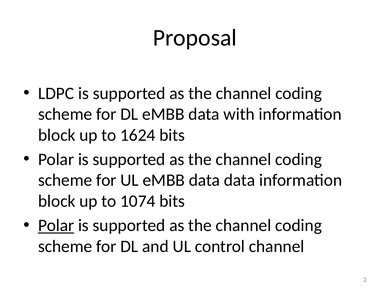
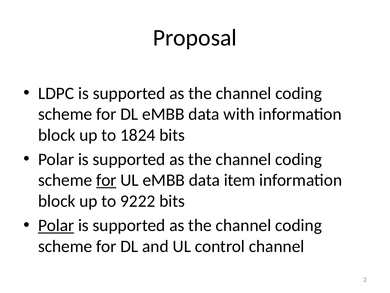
1624: 1624 -> 1824 (138, 135)
for underline: none -> present (106, 180)
data data: data -> item (240, 180)
1074: 1074 -> 9222 (138, 201)
